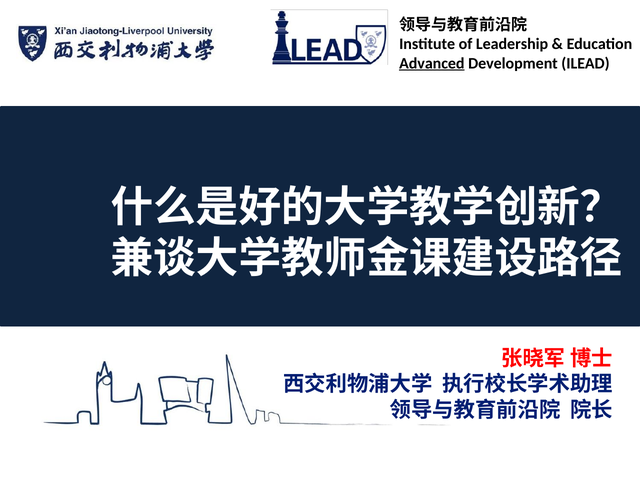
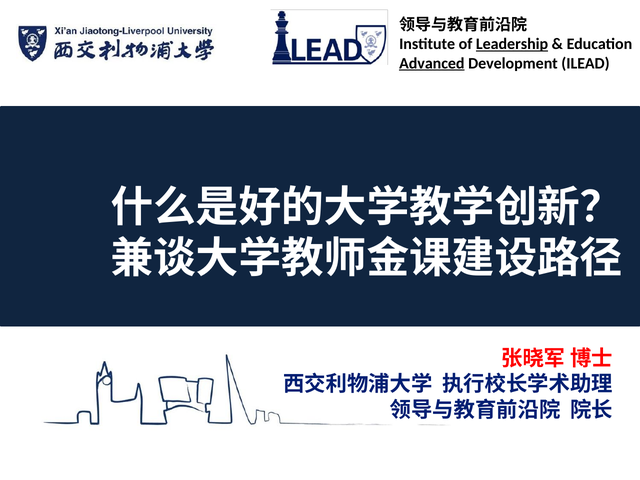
Leadership underline: none -> present (512, 44)
